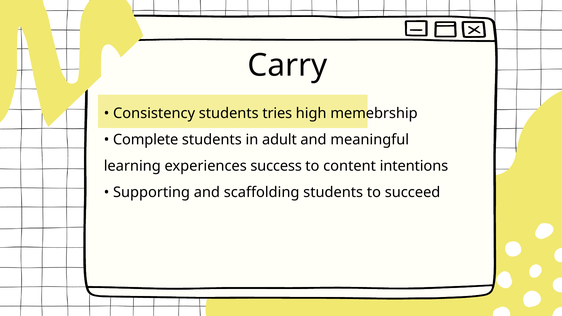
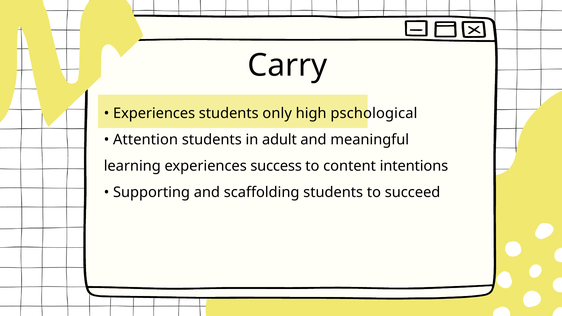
Consistency: Consistency -> Experiences (154, 113)
tries: tries -> only (277, 113)
memebrship: memebrship -> pschological (374, 113)
Complete: Complete -> Attention (146, 140)
